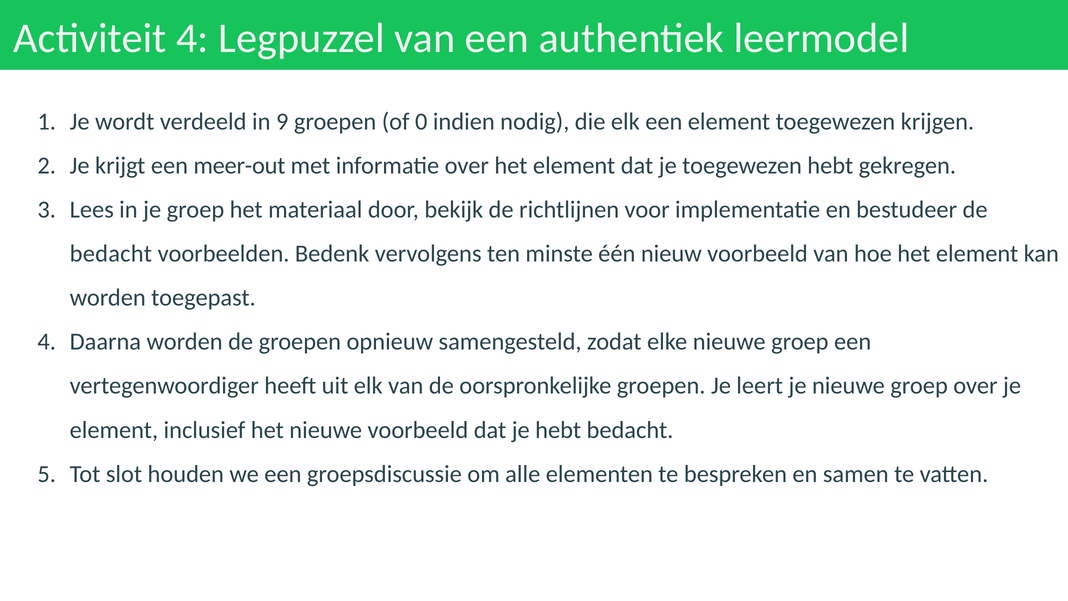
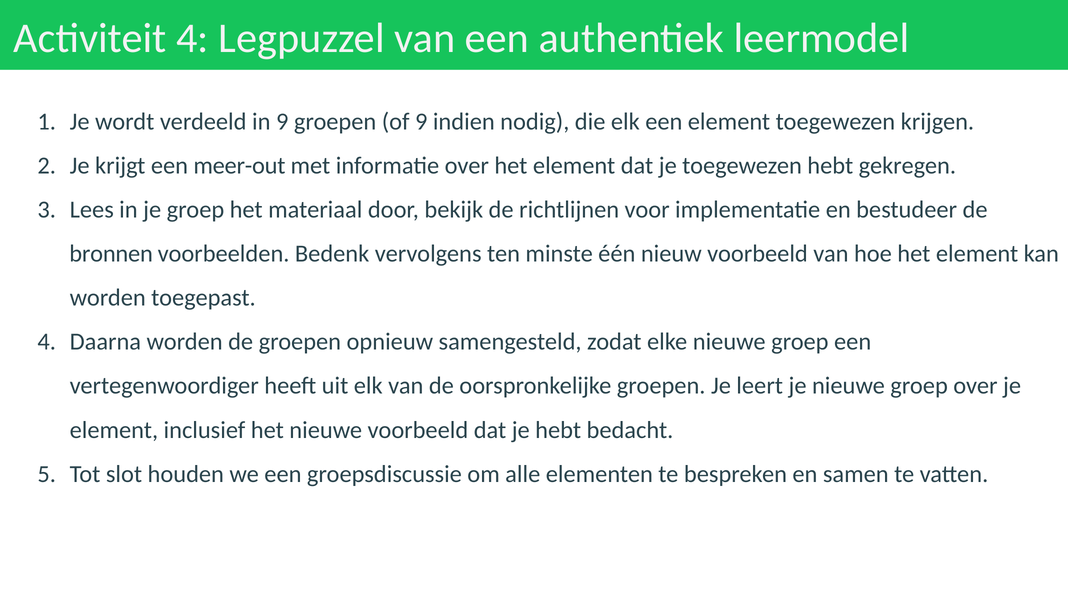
of 0: 0 -> 9 (421, 122)
bedacht: bedacht -> bronnen (111, 254)
